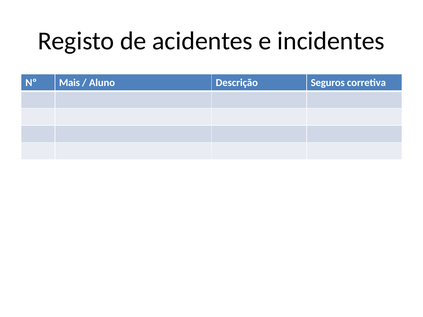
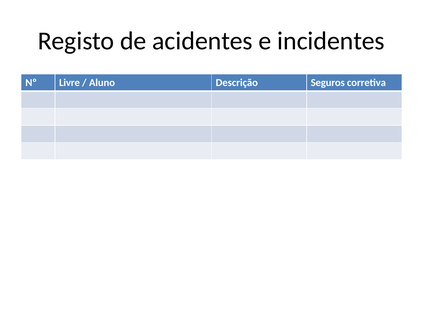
Mais: Mais -> Livre (69, 83)
